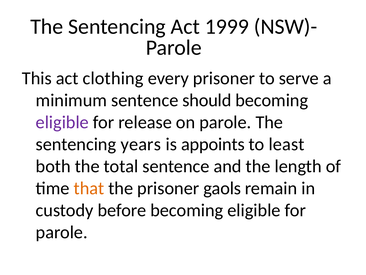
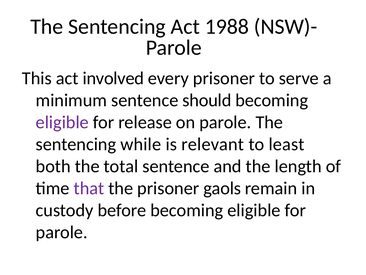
1999: 1999 -> 1988 (227, 27)
clothing: clothing -> involved (113, 78)
years: years -> while (141, 144)
appoints: appoints -> relevant (213, 144)
that colour: orange -> purple (89, 188)
